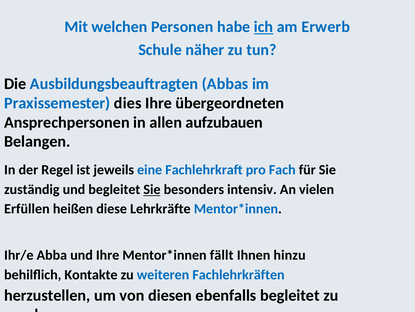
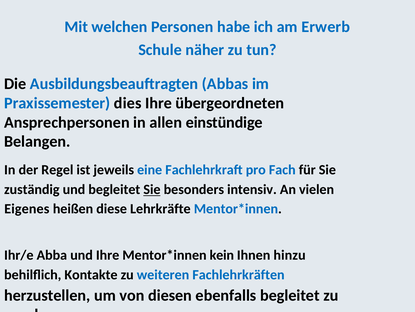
ich underline: present -> none (264, 27)
aufzubauen: aufzubauen -> einstündige (224, 122)
Erfüllen: Erfüllen -> Eigenes (27, 208)
fällt: fällt -> kein (222, 255)
